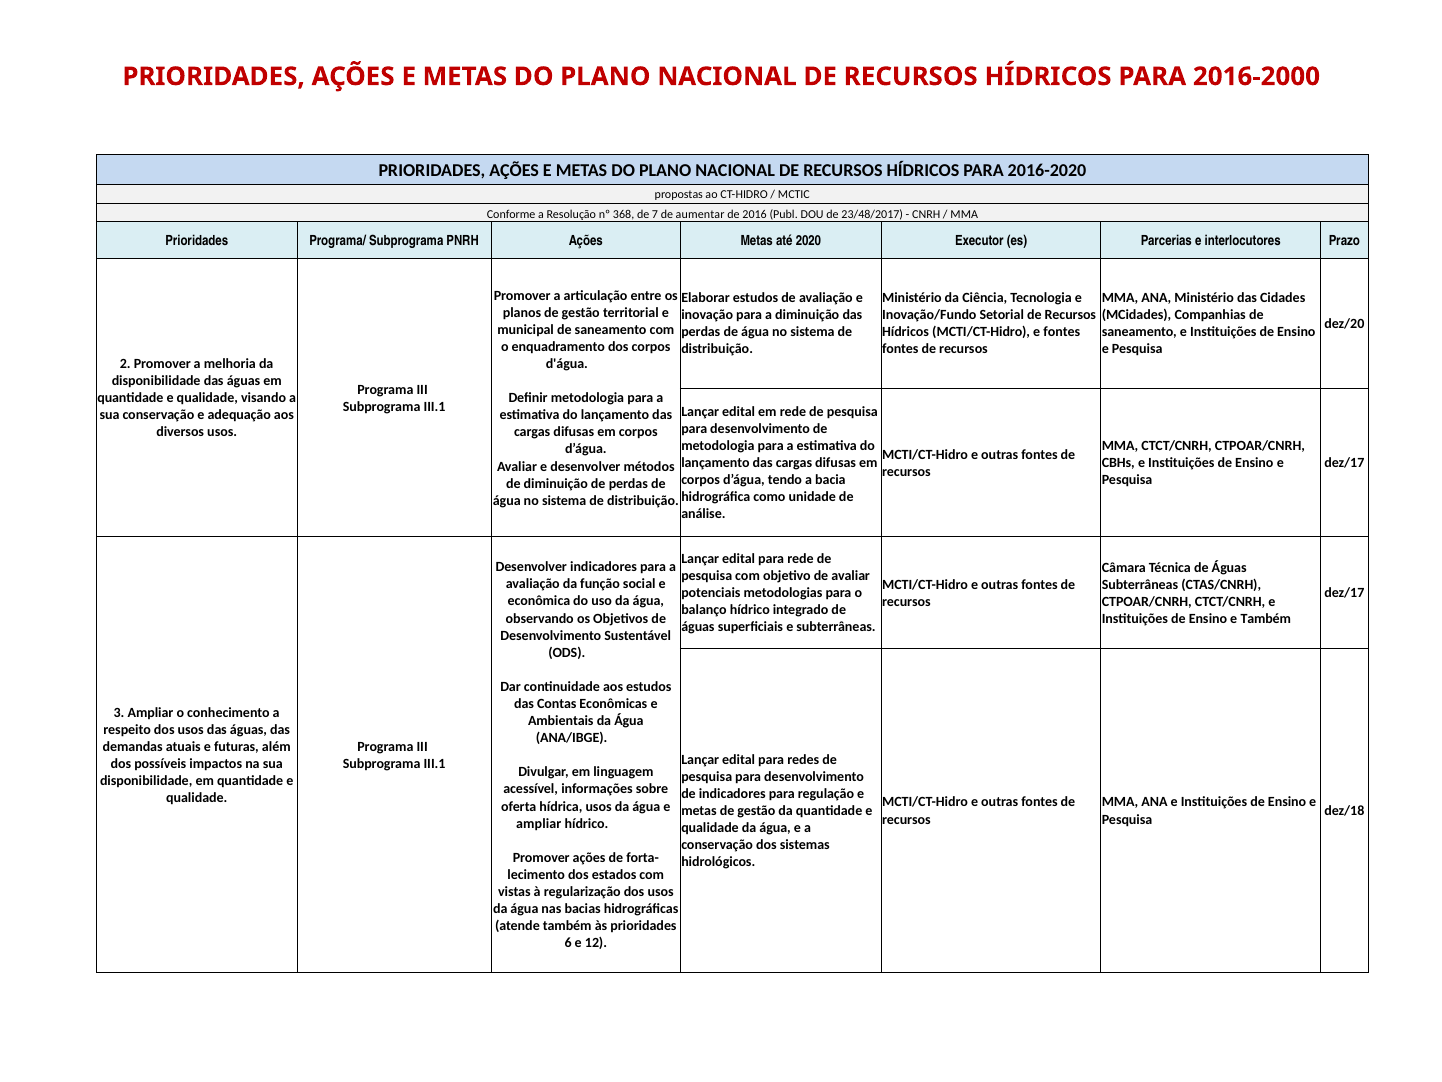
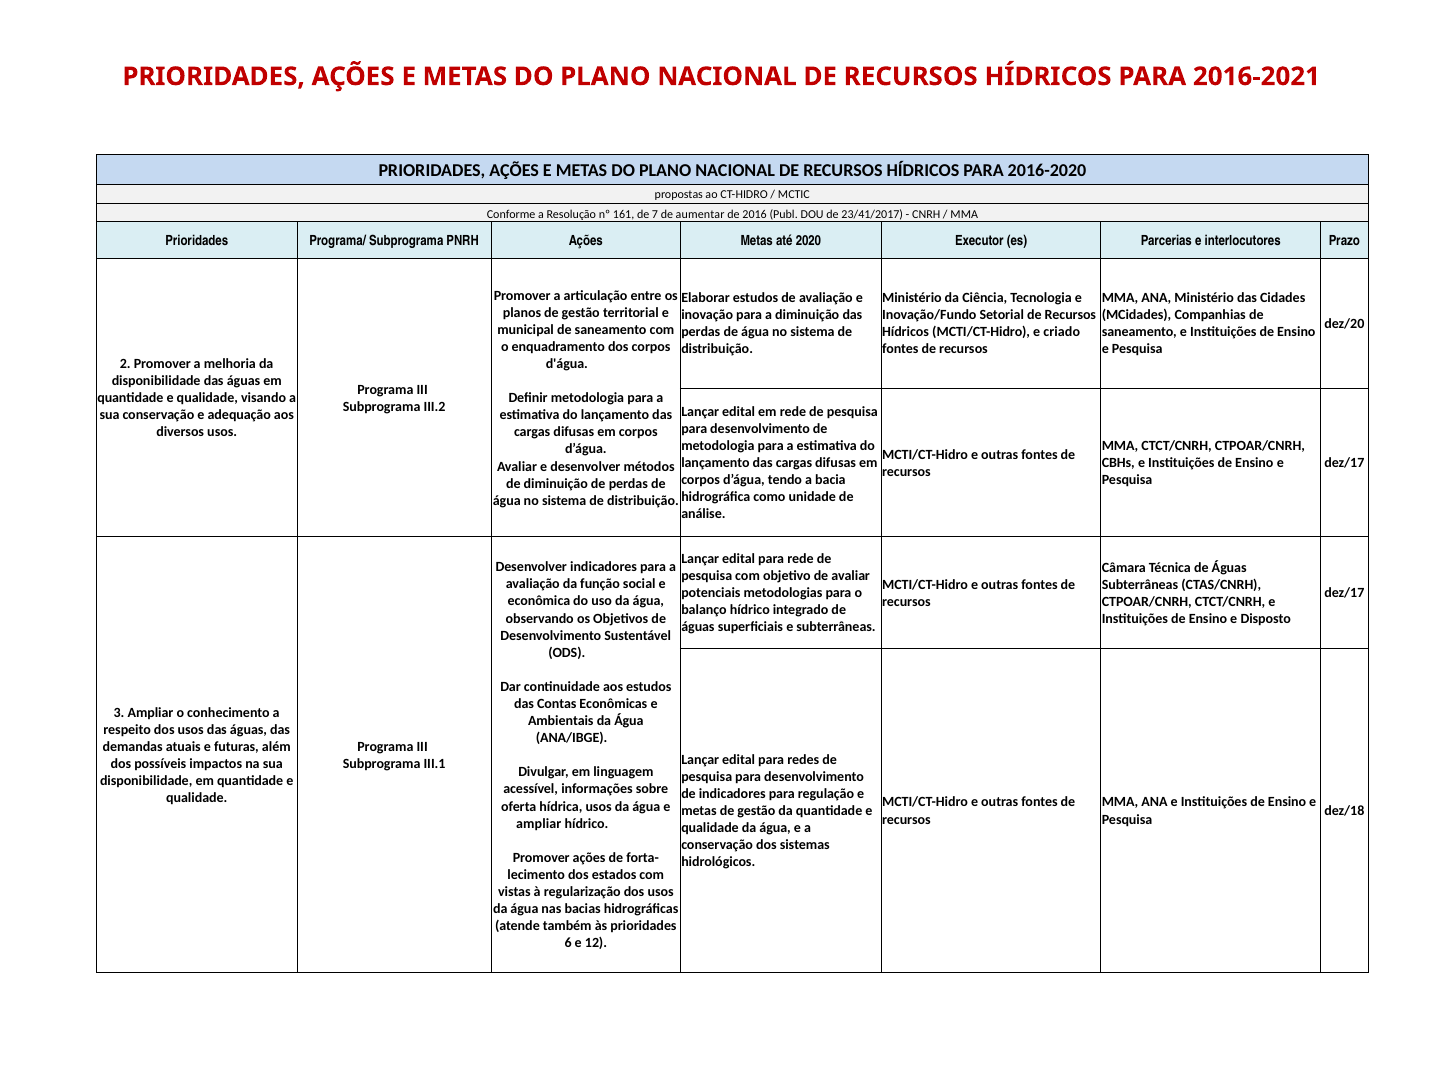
2016-2000: 2016-2000 -> 2016-2021 (1256, 77)
368: 368 -> 161 (624, 214)
23/48/2017: 23/48/2017 -> 23/41/2017 (872, 214)
e fontes: fontes -> criado (1062, 332)
III.1: III.1 -> III.2 (435, 406)
e Também: Também -> Disposto (1266, 618)
